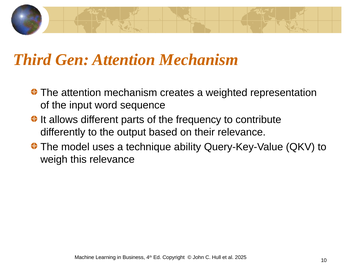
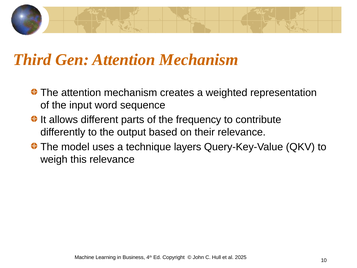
ability: ability -> layers (188, 147)
